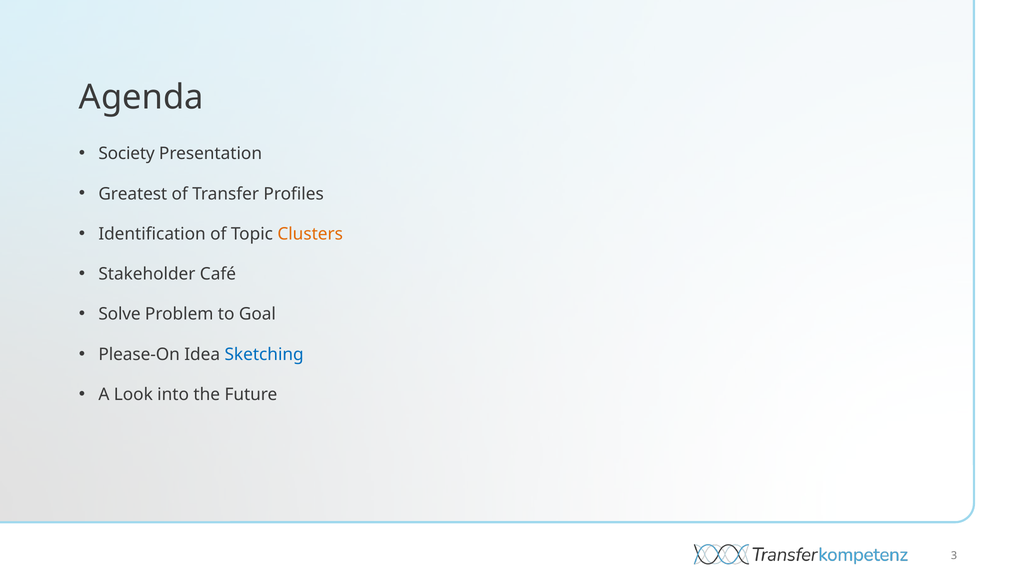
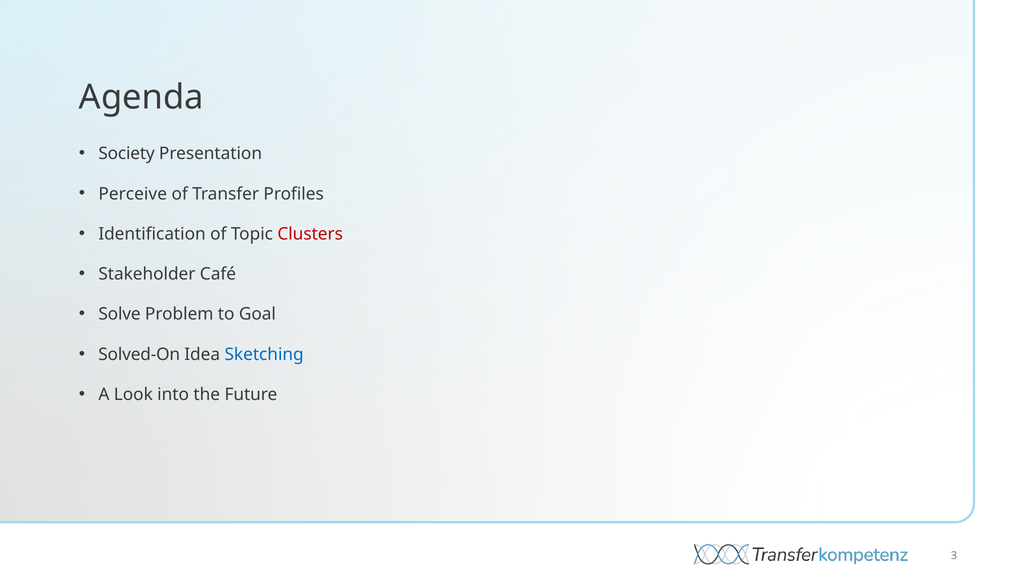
Greatest: Greatest -> Perceive (133, 194)
Clusters colour: orange -> red (310, 234)
Please-On: Please-On -> Solved-On (139, 354)
